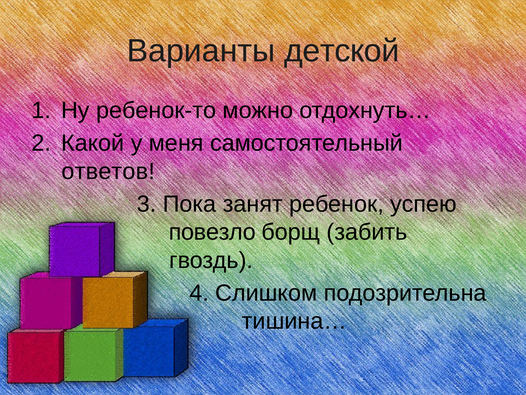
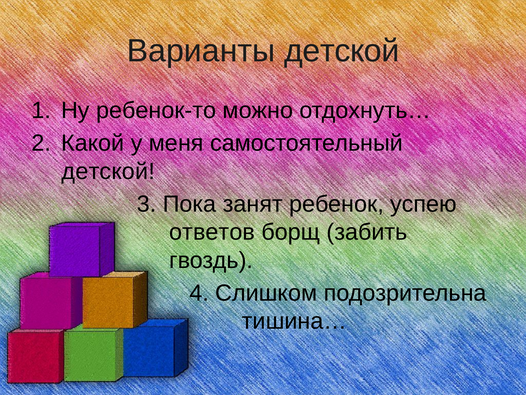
ответов: ответов -> детской (108, 171)
повезло: повезло -> ответов (212, 232)
